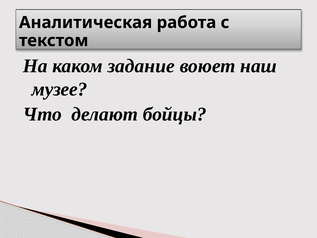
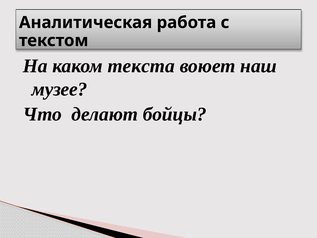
задание: задание -> текста (141, 66)
